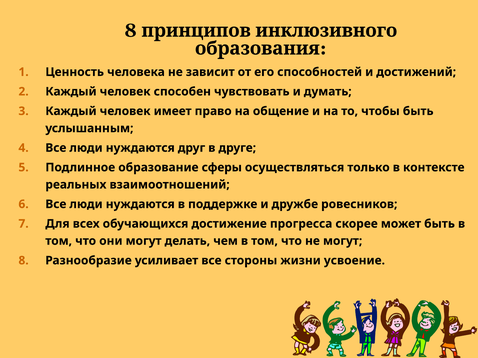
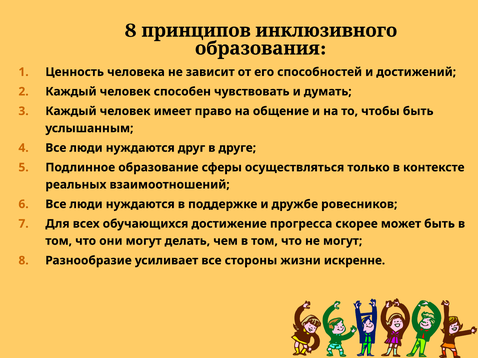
усвоение: усвоение -> искренне (355, 261)
